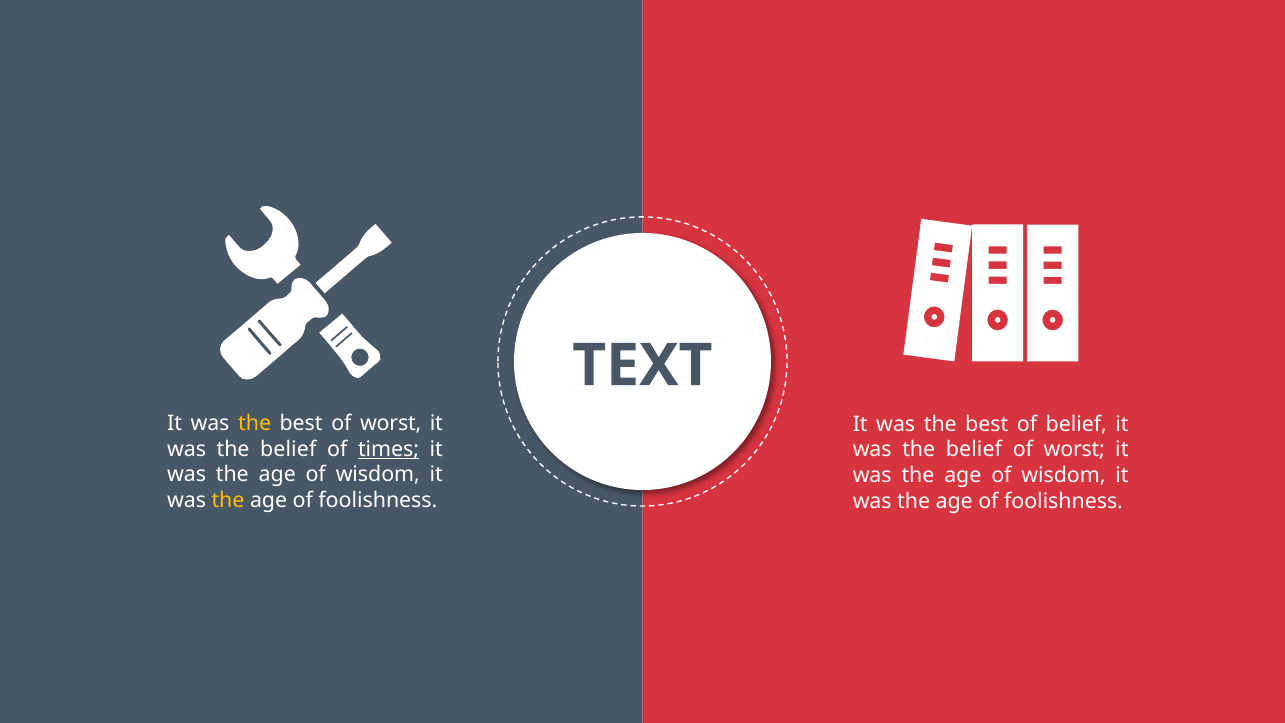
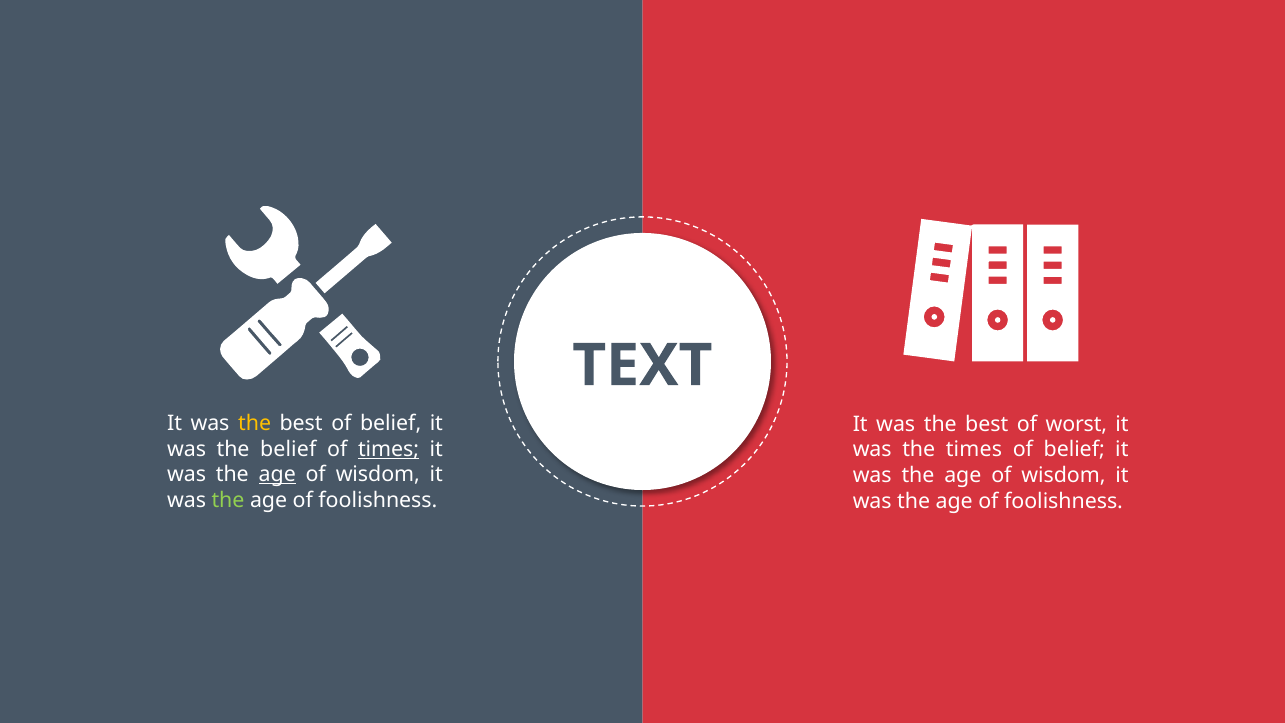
best of worst: worst -> belief (391, 423)
of belief: belief -> worst (1076, 424)
belief: belief -> times (974, 450)
worst: worst -> belief (1074, 450)
age underline: none -> present (277, 475)
the colour: yellow -> light green (228, 500)
